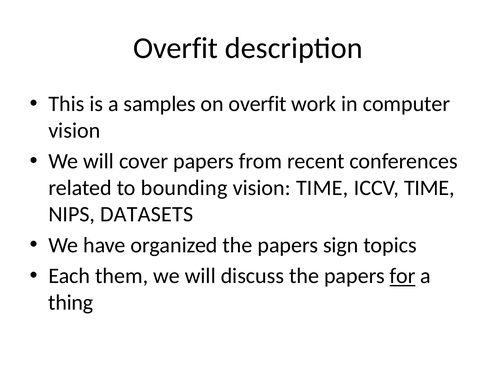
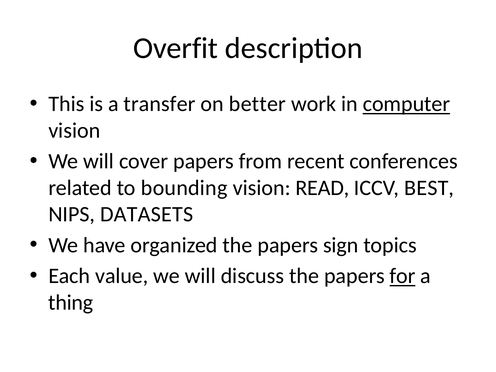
samples: samples -> transfer (160, 104)
on overfit: overfit -> better (257, 104)
computer underline: none -> present (406, 104)
vision TIME: TIME -> READ (322, 188)
ICCV TIME: TIME -> BEST (429, 188)
them: them -> value (122, 276)
